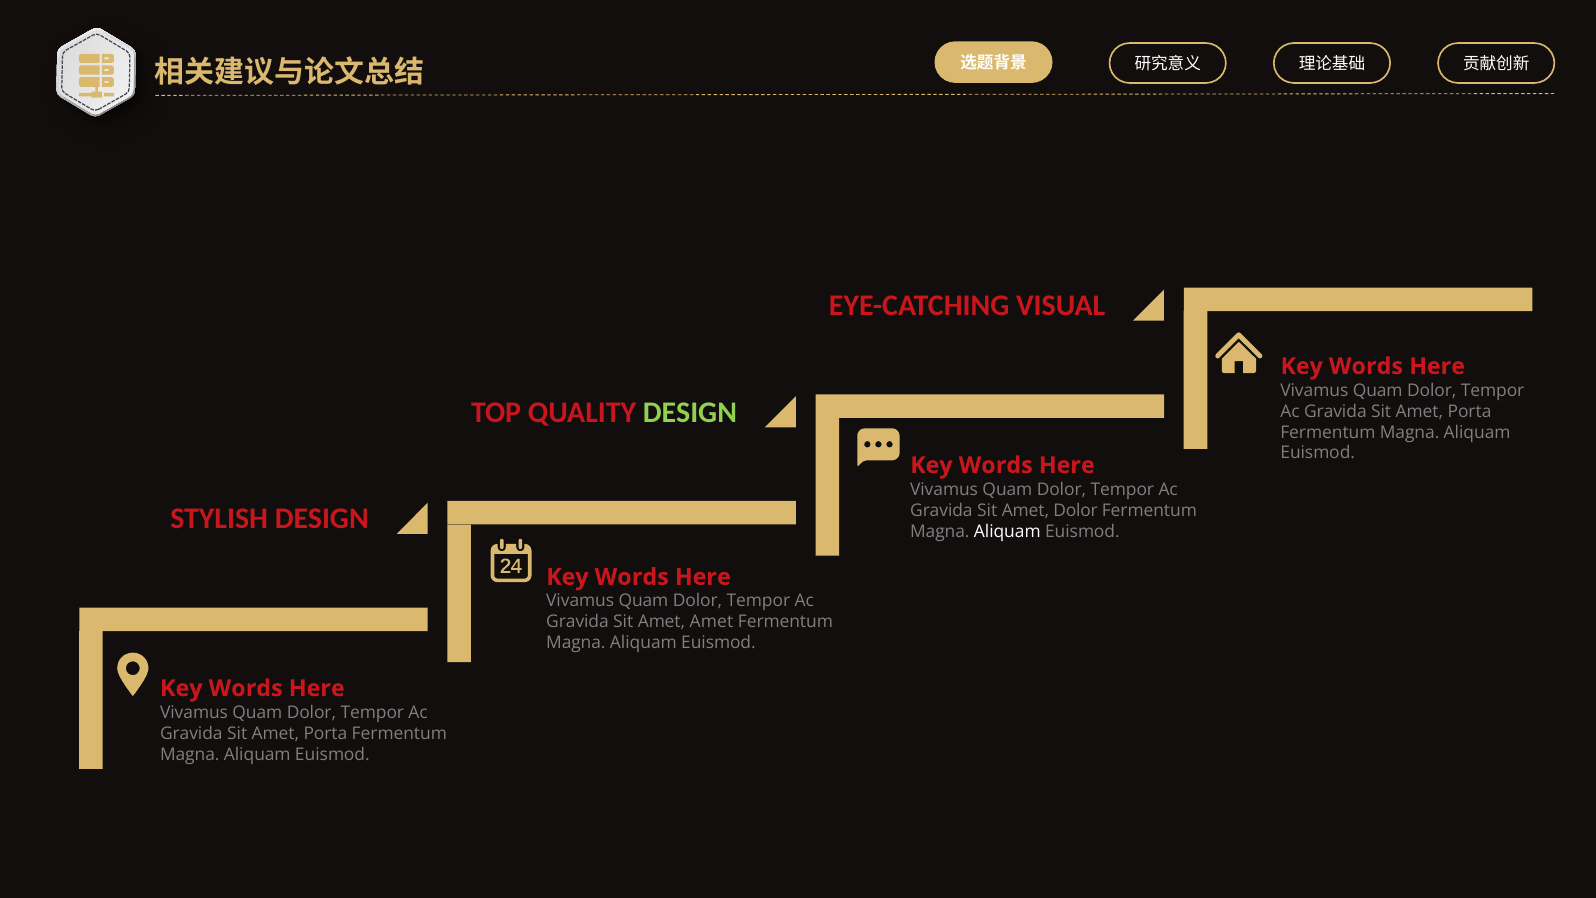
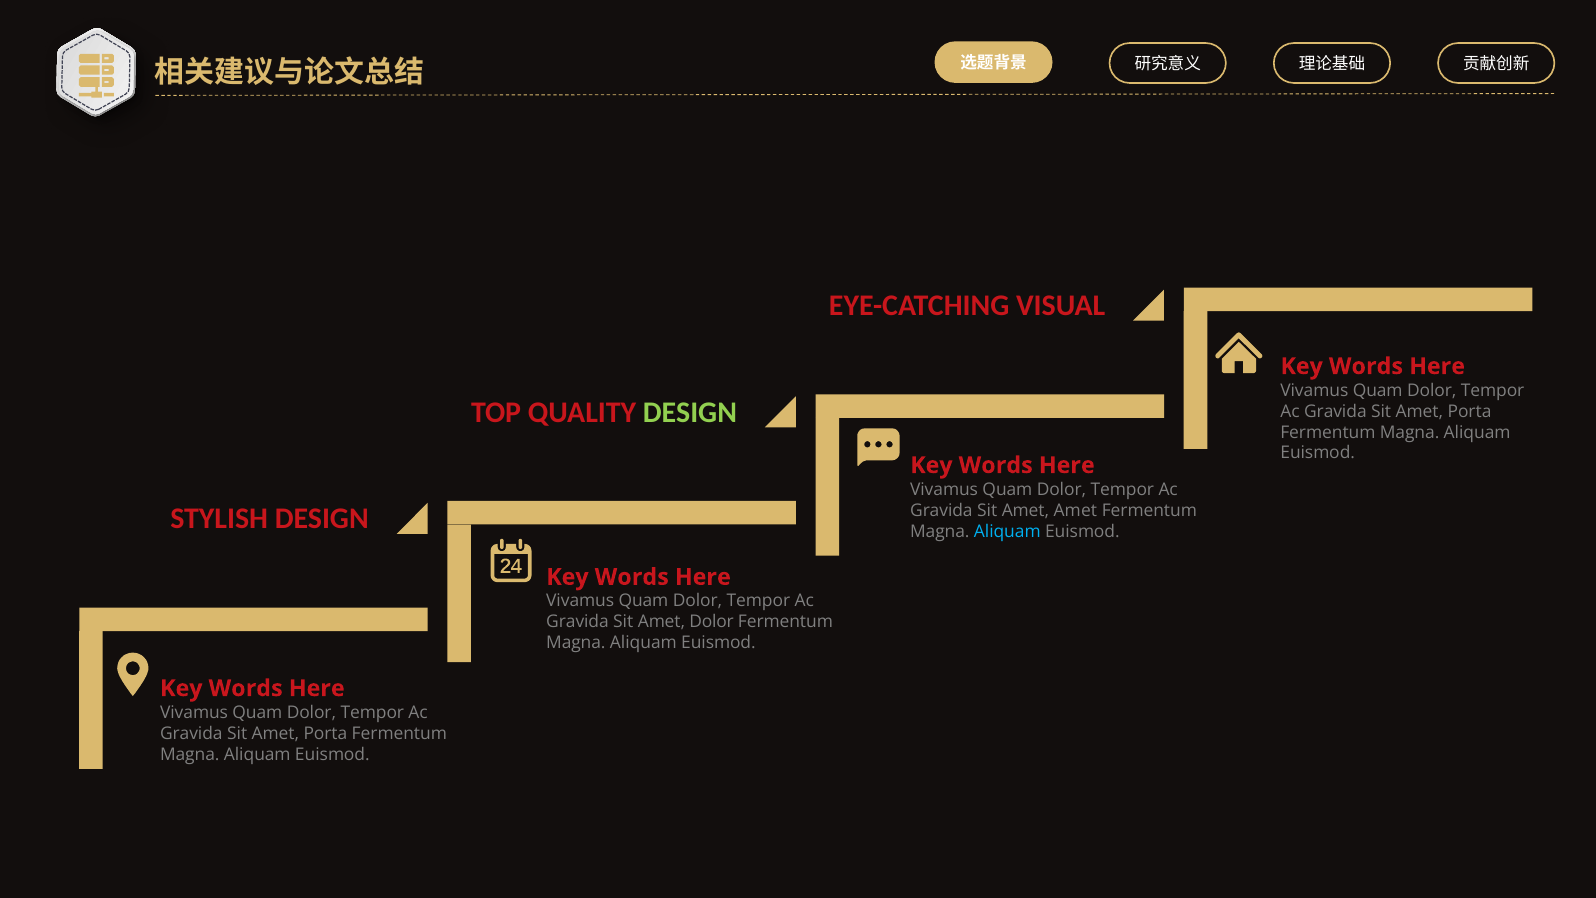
Amet Dolor: Dolor -> Amet (1075, 510)
Aliquam colour: white -> light blue (1007, 531)
Amet Amet: Amet -> Dolor (712, 622)
